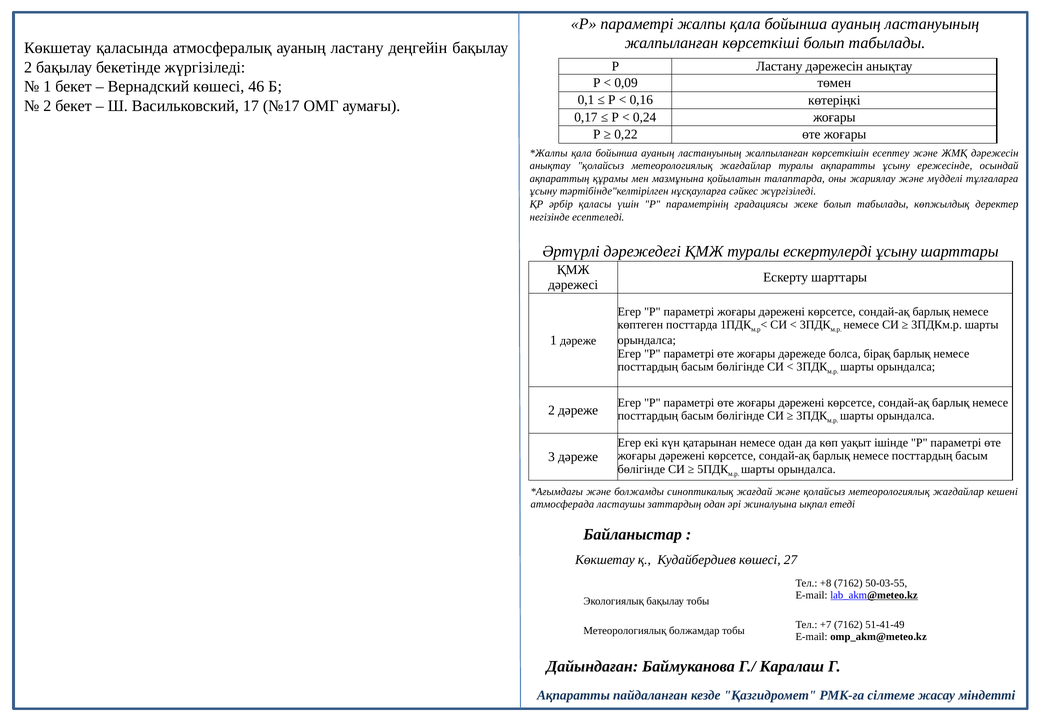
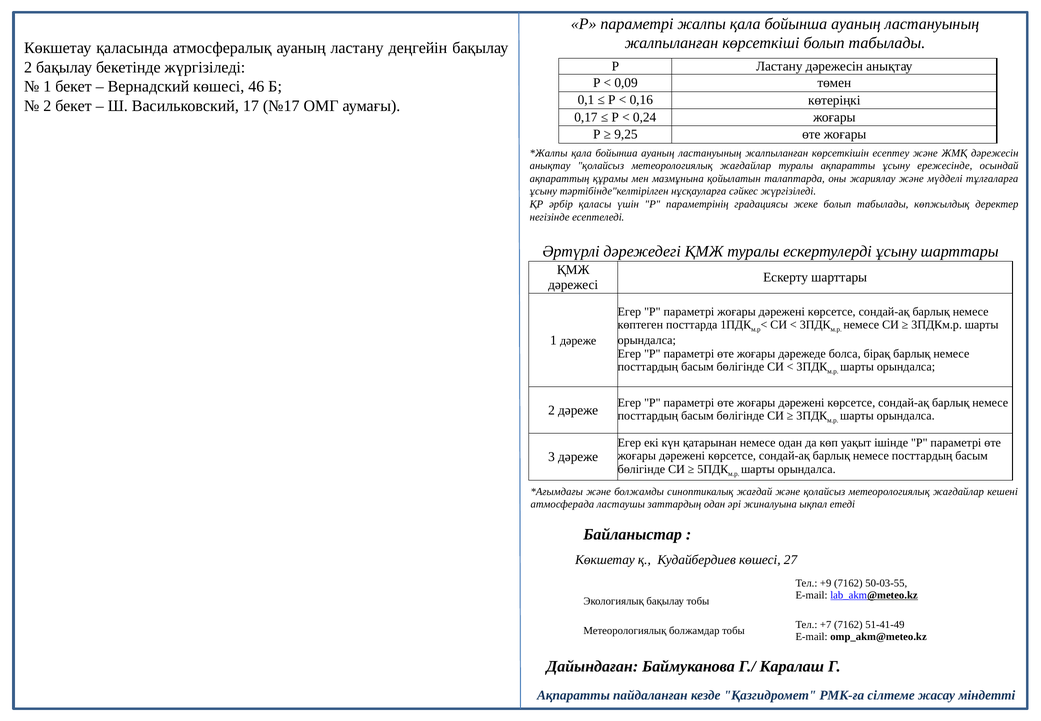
0,22: 0,22 -> 9,25 (626, 134)
+8: +8 -> +9 (826, 583)
